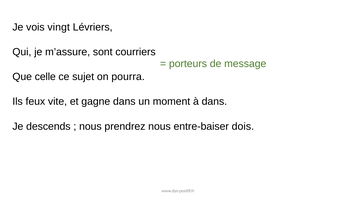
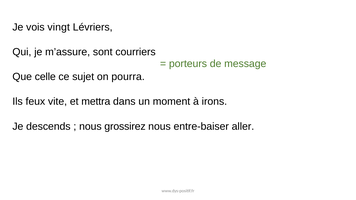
gagne: gagne -> mettra (96, 102)
à dans: dans -> irons (214, 102)
prendrez: prendrez -> grossirez (125, 127)
dois: dois -> aller (243, 127)
